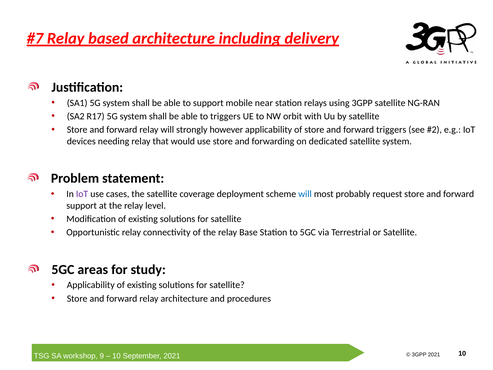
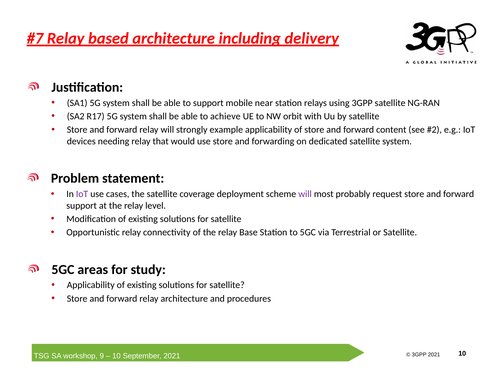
to triggers: triggers -> achieve (225, 116)
however: however -> example (226, 130)
forward triggers: triggers -> content (391, 130)
will colour: blue -> purple (305, 194)
